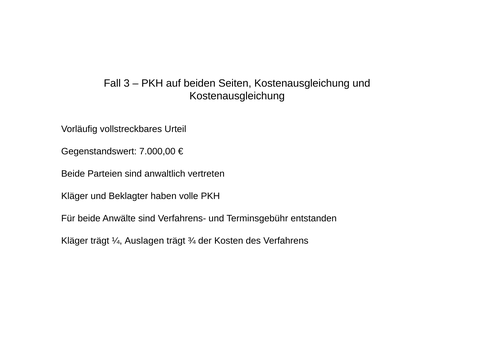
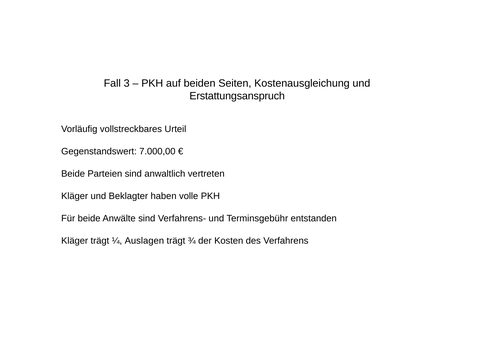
Kostenausgleichung: Kostenausgleichung -> Erstattungsanspruch (237, 96)
